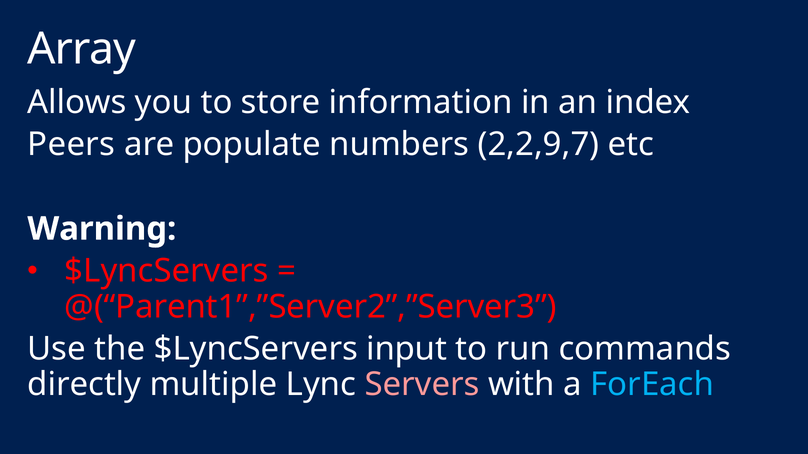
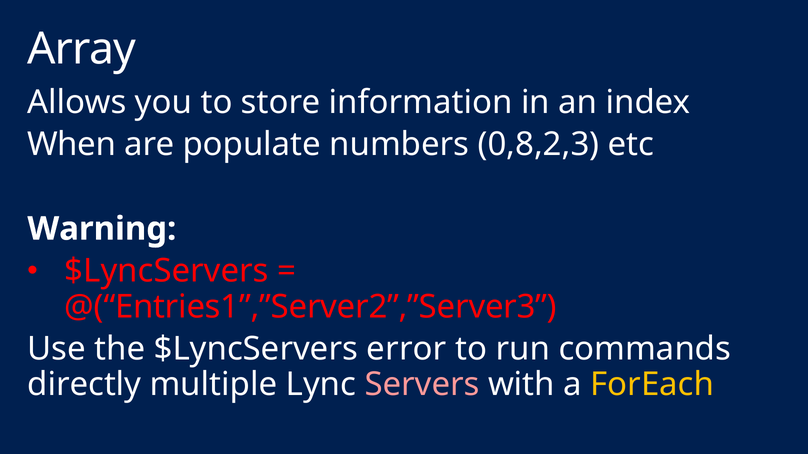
Peers: Peers -> When (72, 145)
2,2,9,7: 2,2,9,7 -> 0,8,2,3 (538, 145)
@(“Parent1”,”Server2”,”Server3: @(“Parent1”,”Server2”,”Server3 -> @(“Entries1”,”Server2”,”Server3 (311, 307)
input: input -> error (406, 349)
ForEach colour: light blue -> yellow (652, 385)
